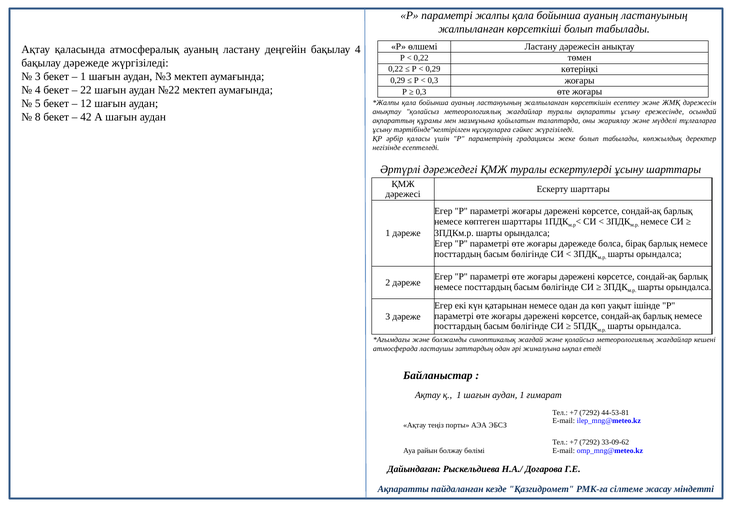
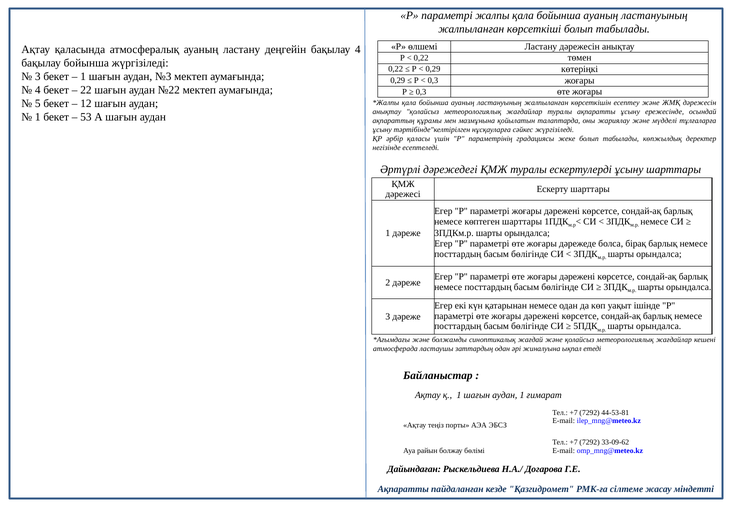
бақылау дәрежеде: дәрежеде -> бойынша (86, 63)
8: 8 -> 1 (38, 117)
42: 42 -> 53 (86, 117)
